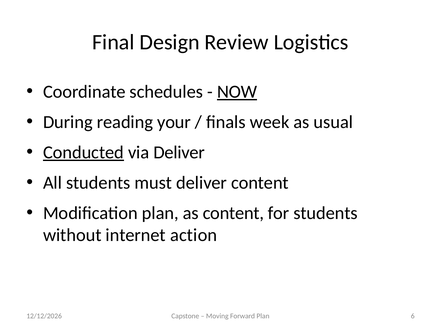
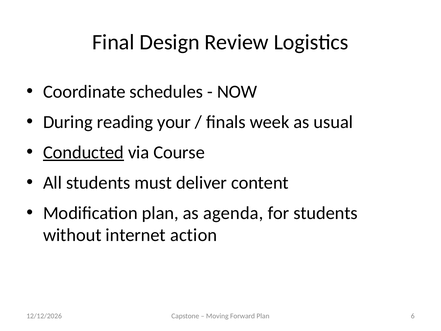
NOW underline: present -> none (237, 92)
via Deliver: Deliver -> Course (179, 152)
as content: content -> agenda (233, 213)
